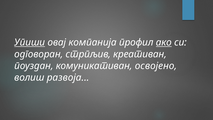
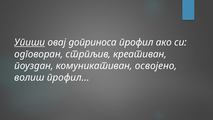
компанија: компанија -> доприноса (93, 42)
ако underline: present -> none (164, 42)
волиш развоја: развоја -> профил (68, 77)
